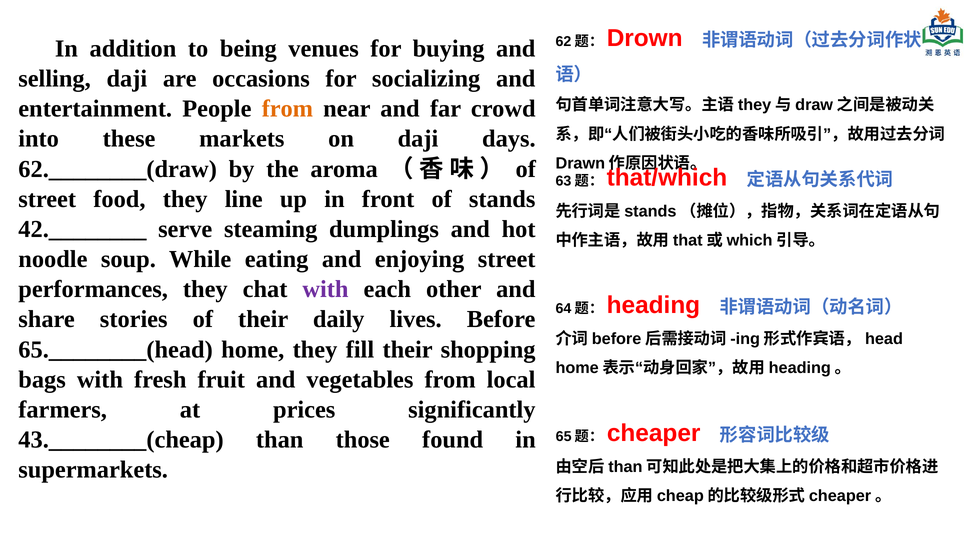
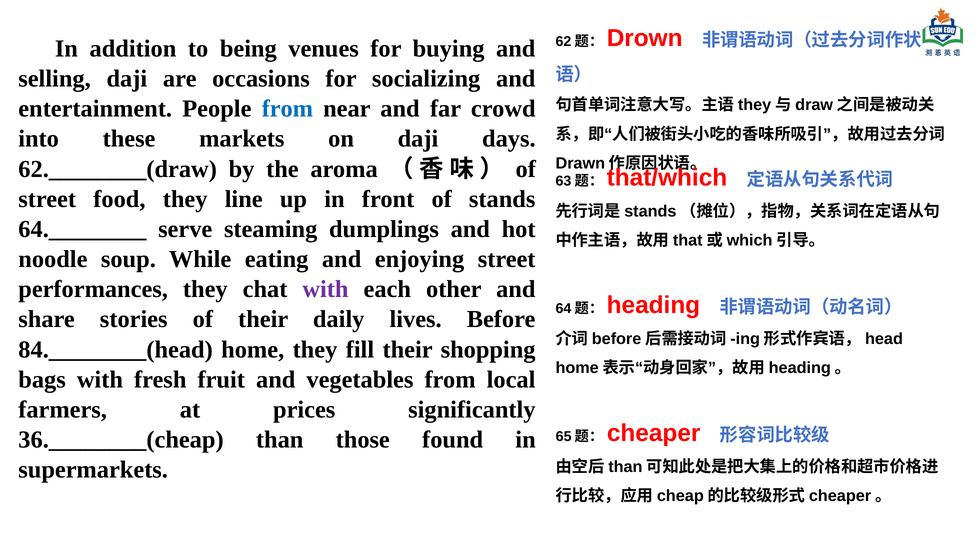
from colour: orange -> blue (287, 109)
42.________: 42.________ -> 64.________ (82, 229)
65.________(head: 65.________(head -> 84.________(head (116, 349)
43.________(cheap: 43.________(cheap -> 36.________(cheap (121, 440)
